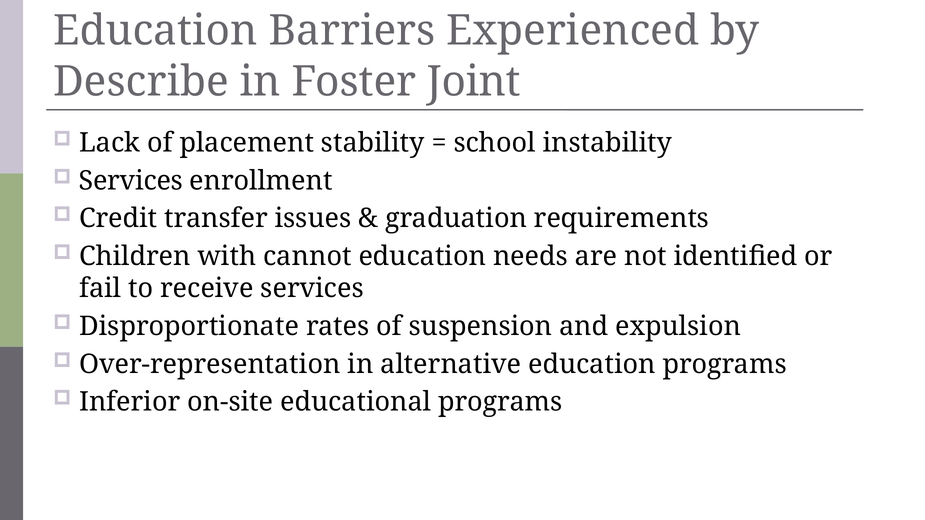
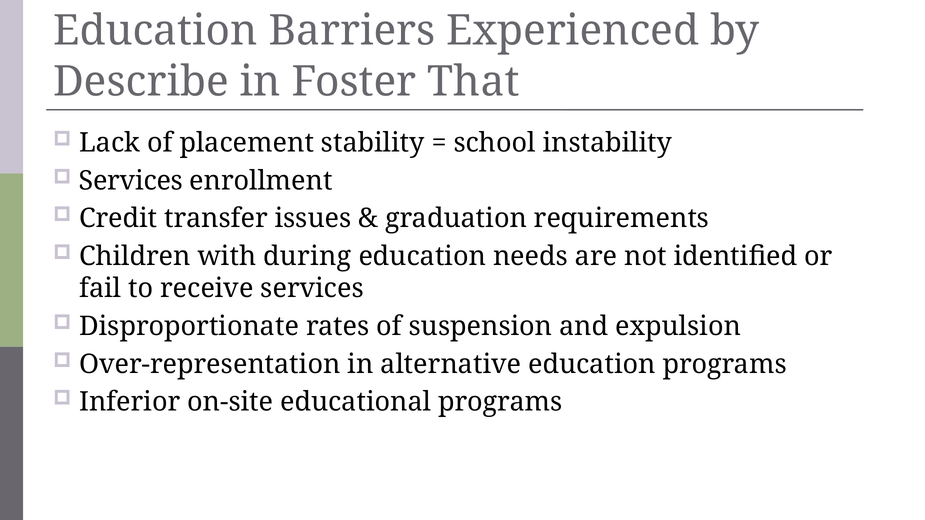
Joint: Joint -> That (473, 82)
cannot: cannot -> during (307, 256)
